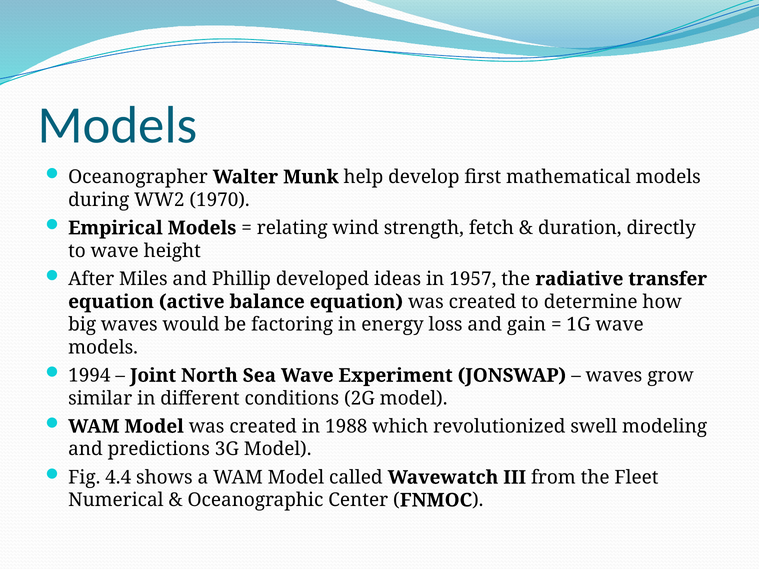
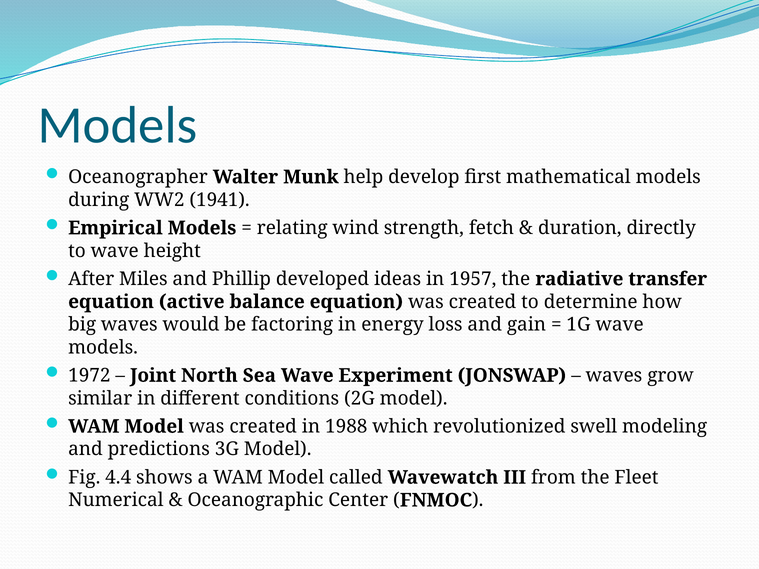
1970: 1970 -> 1941 (220, 200)
1994: 1994 -> 1972 (89, 376)
